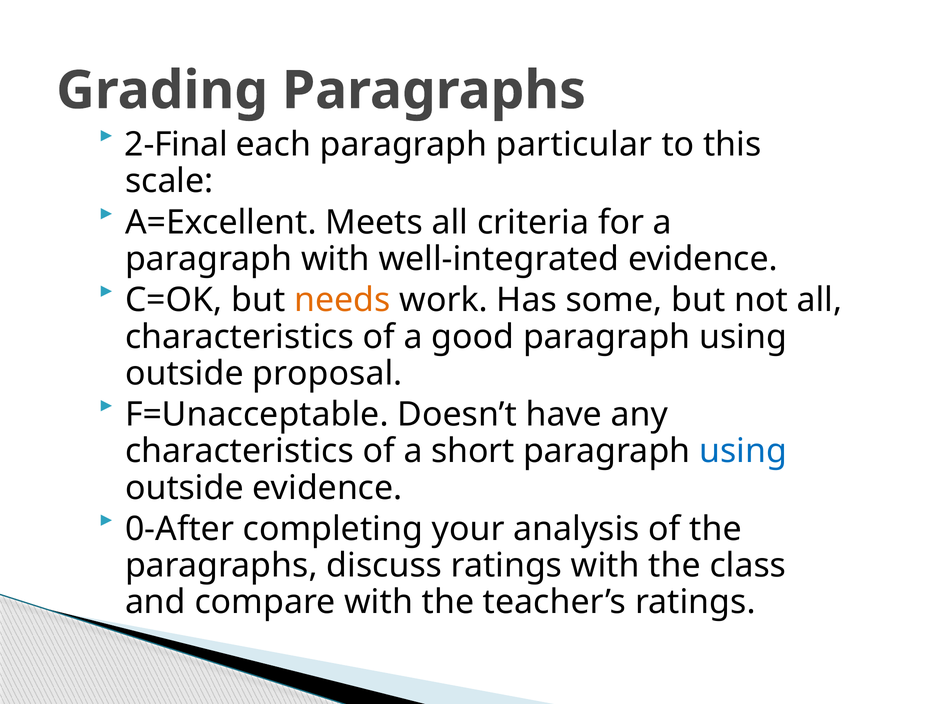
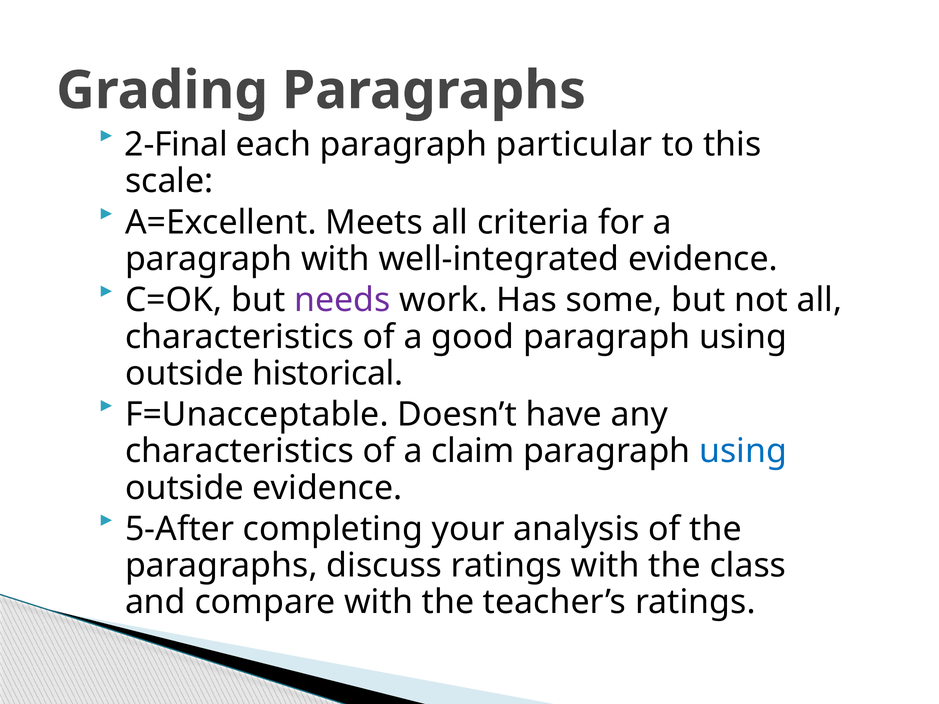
needs colour: orange -> purple (342, 300)
proposal: proposal -> historical (328, 374)
short: short -> claim (473, 451)
0-After: 0-After -> 5-After (180, 529)
